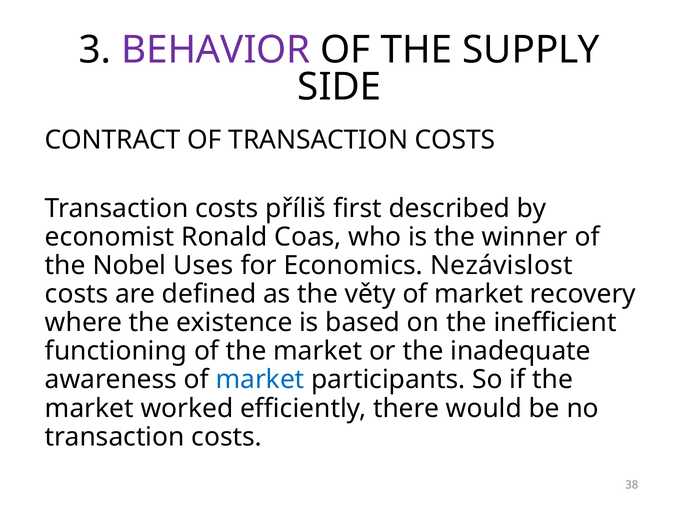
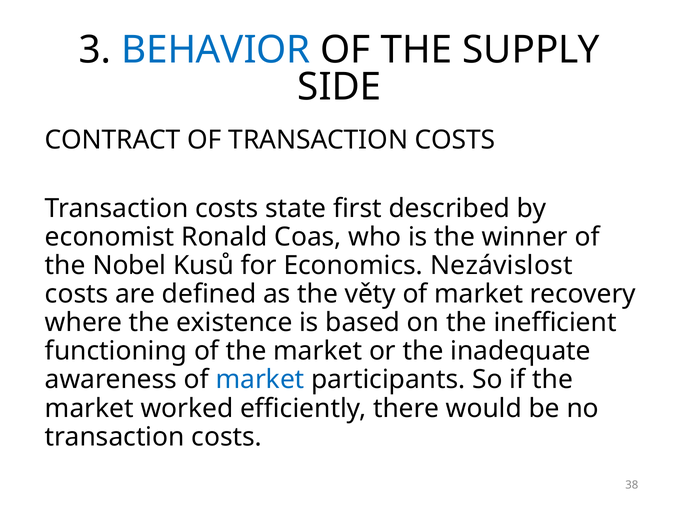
BEHAVIOR colour: purple -> blue (216, 50)
příliš: příliš -> state (296, 209)
Uses: Uses -> Kusů (204, 266)
